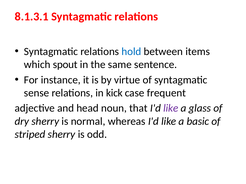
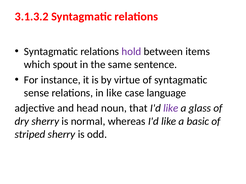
8.1.3.1: 8.1.3.1 -> 3.1.3.2 (32, 17)
hold colour: blue -> purple (131, 52)
in kick: kick -> like (114, 93)
frequent: frequent -> language (166, 93)
